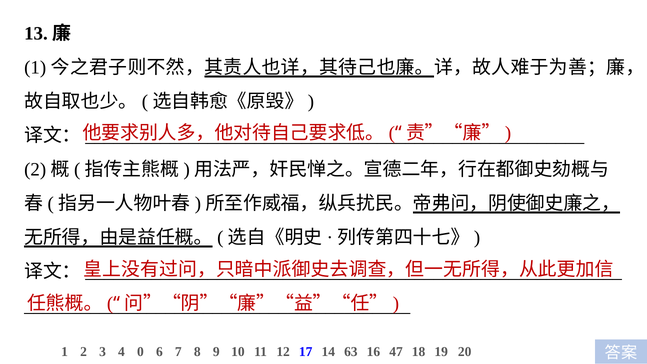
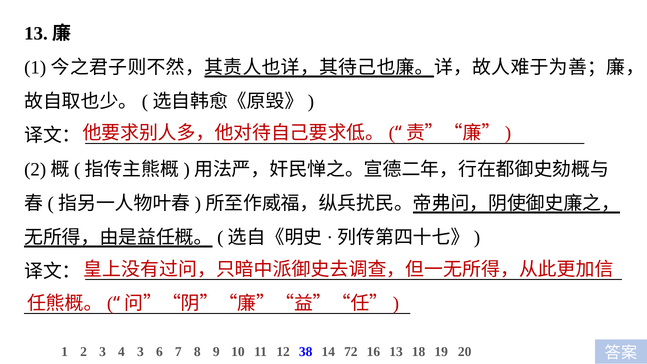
4 0: 0 -> 3 (140, 352)
17: 17 -> 38 (306, 352)
63: 63 -> 72 (351, 352)
16 47: 47 -> 13 (396, 352)
